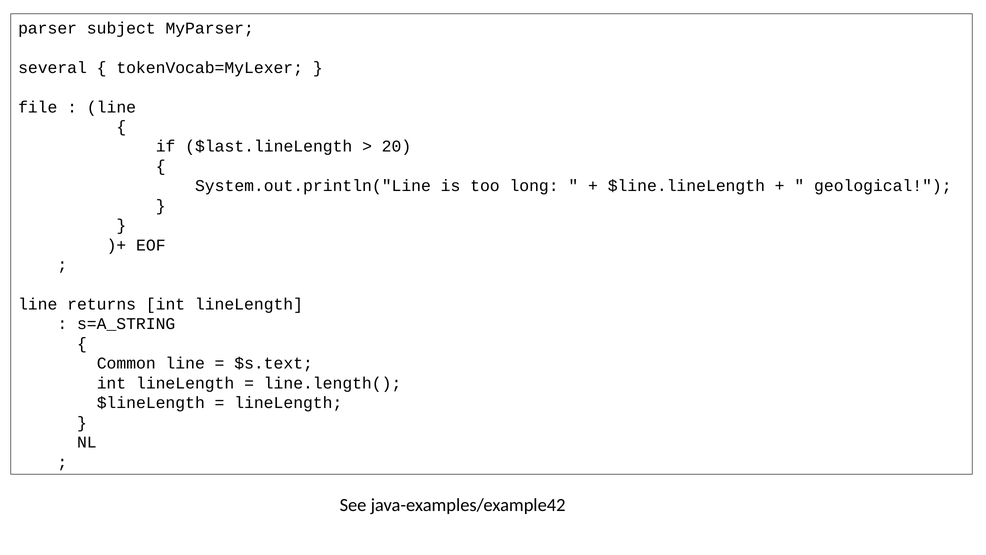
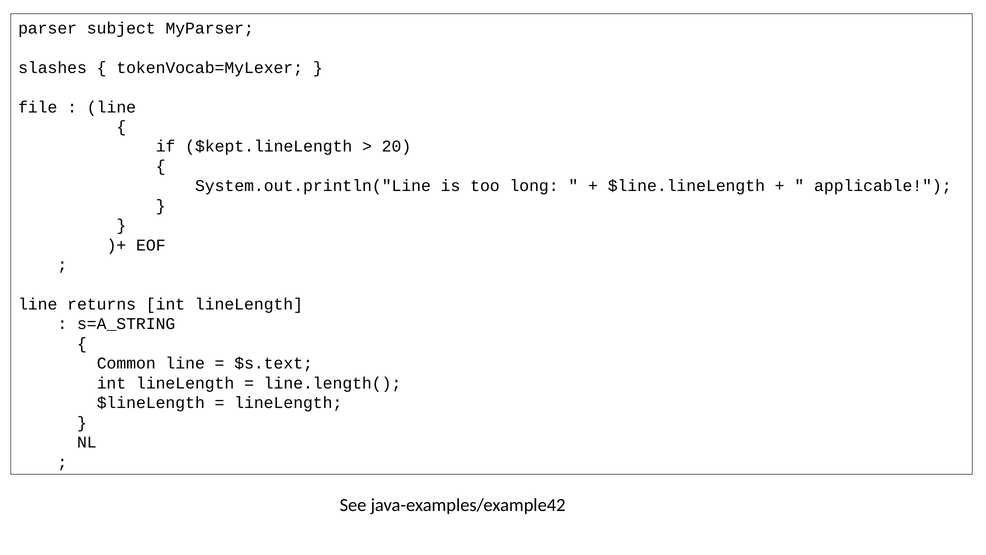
several: several -> slashes (53, 68)
$last.lineLength: $last.lineLength -> $kept.lineLength (269, 146)
geological: geological -> applicable (883, 186)
